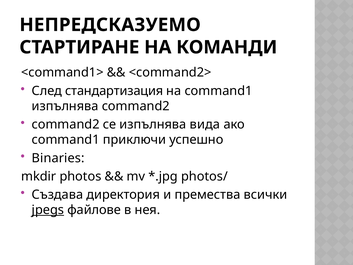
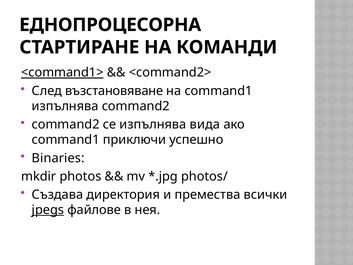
НЕПРЕДСКАЗУЕМО: НЕПРЕДСКАЗУЕМО -> ЕДНОПРОЦЕСОРНА (110, 25)
<command1> underline: none -> present (62, 72)
стандартизация: стандартизация -> възстановяване (114, 91)
